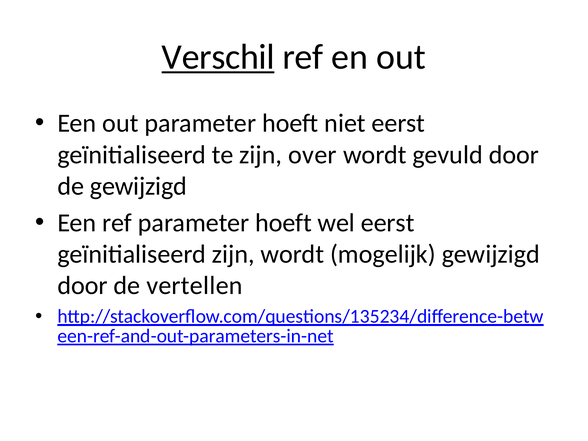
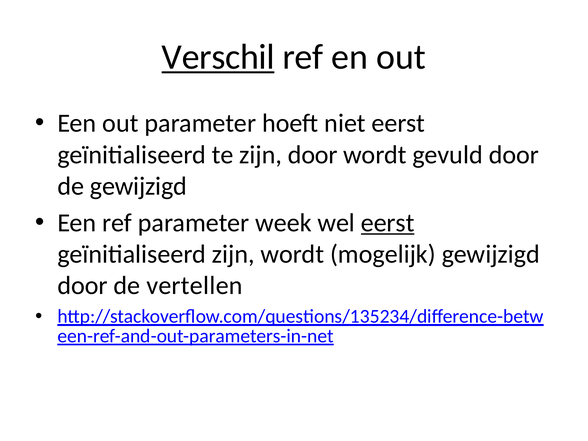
zijn over: over -> door (313, 155)
ref parameter hoeft: hoeft -> week (283, 223)
eerst underline: none -> present (388, 223)
